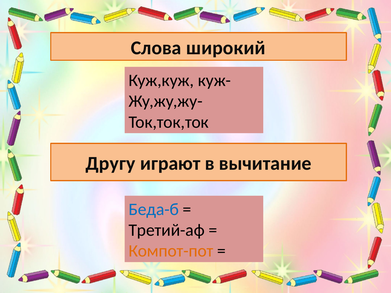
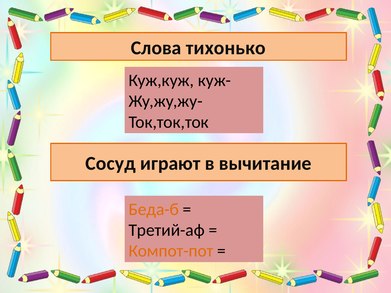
широкий: широкий -> тихонько (226, 48)
Другу: Другу -> Сосуд (111, 164)
Беда-б colour: blue -> orange (154, 209)
